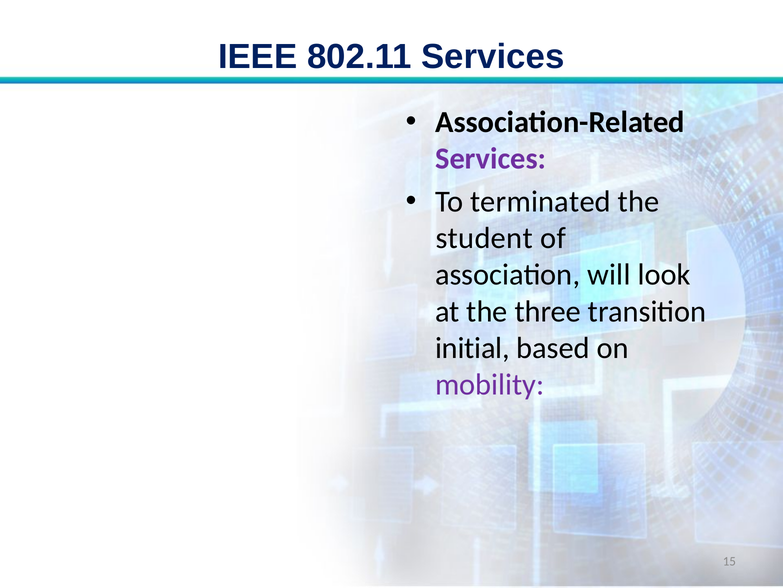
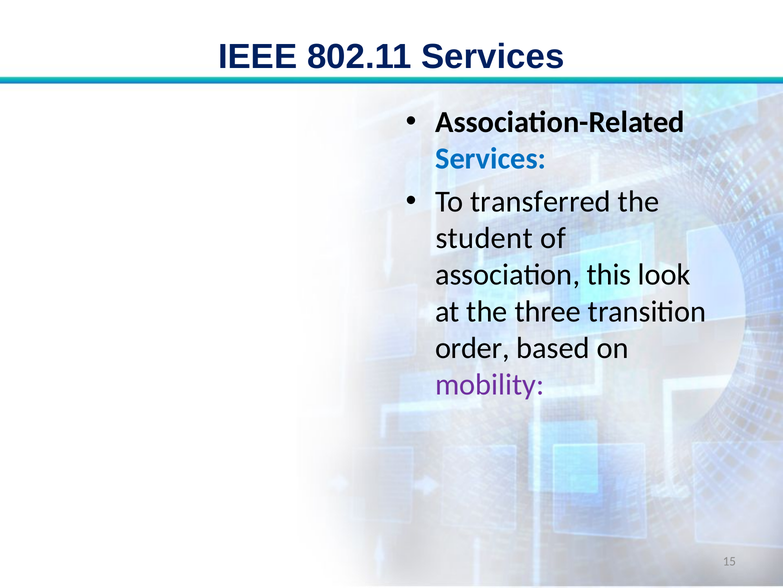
Services colour: purple -> blue (491, 159)
terminated: terminated -> transferred (541, 201)
will: will -> this (609, 274)
initial: initial -> order (472, 348)
